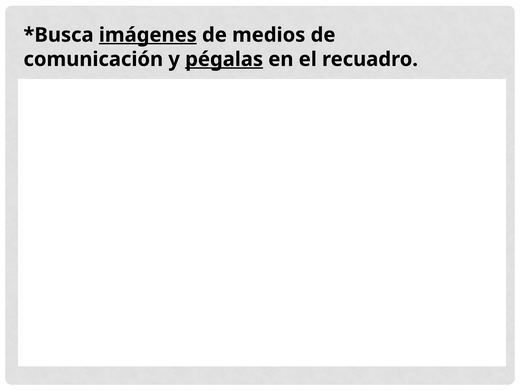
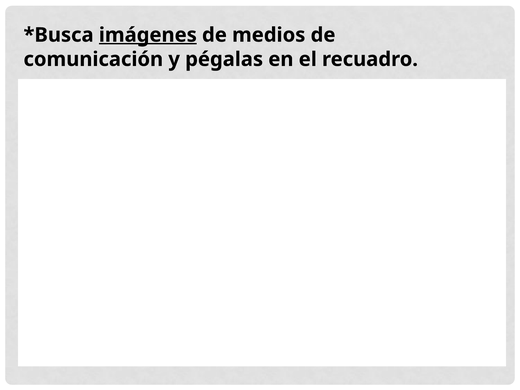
pégalas underline: present -> none (224, 59)
